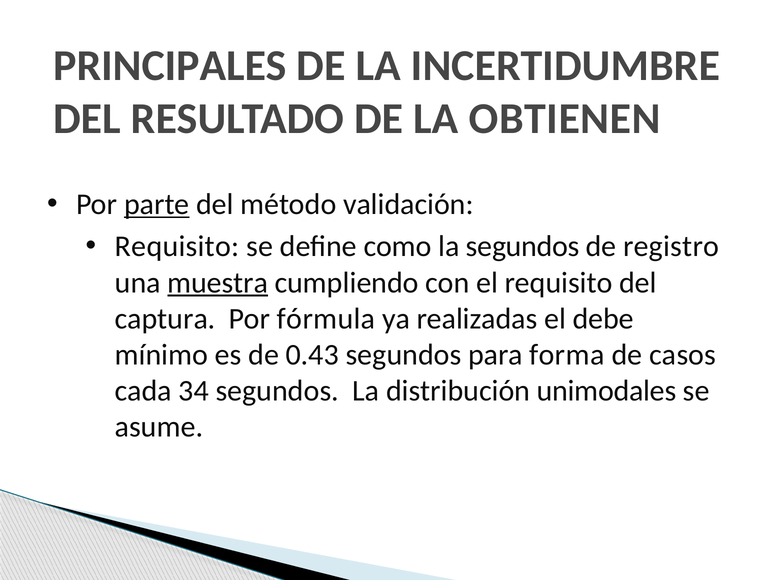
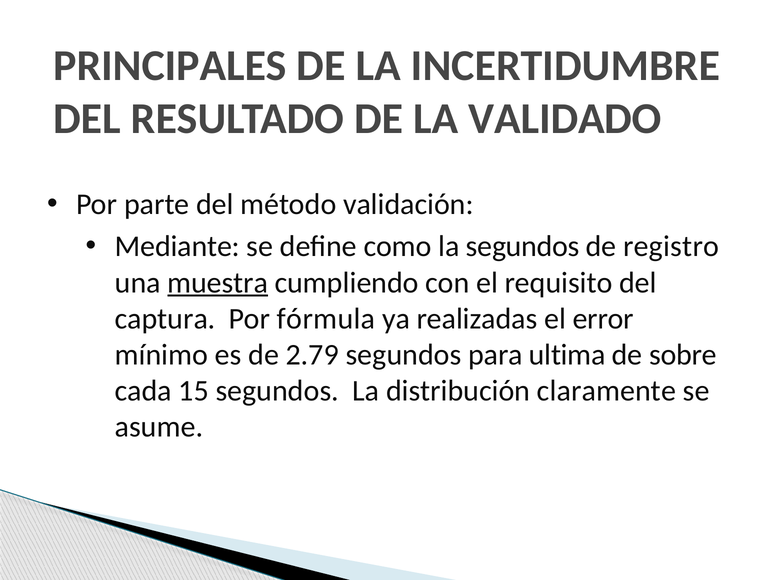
OBTIENEN: OBTIENEN -> VALIDADO (565, 119)
parte underline: present -> none (157, 204)
Requisito: Requisito -> Mediante (177, 246)
debe: debe -> error (603, 319)
0.43: 0.43 -> 2.79 (312, 355)
forma: forma -> ultima (567, 355)
casos: casos -> sobre (683, 355)
34: 34 -> 15 (194, 391)
unimodales: unimodales -> claramente (606, 391)
